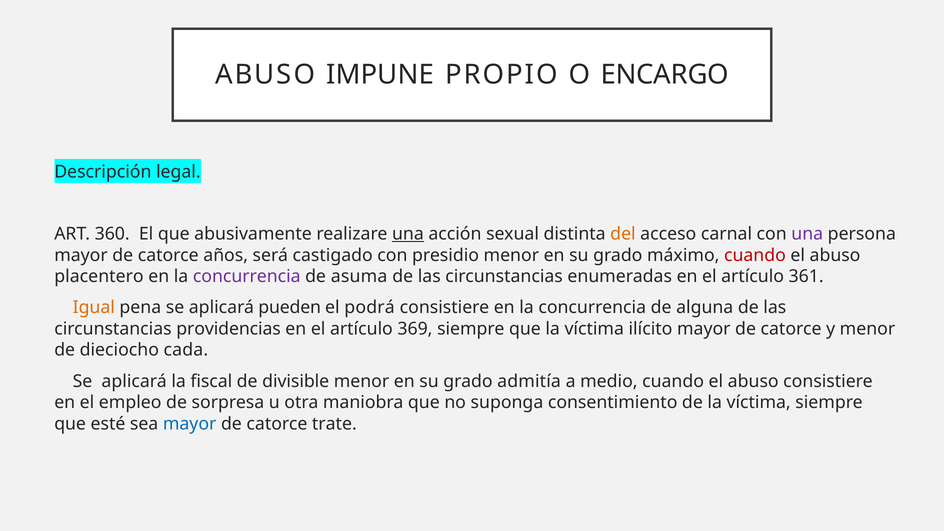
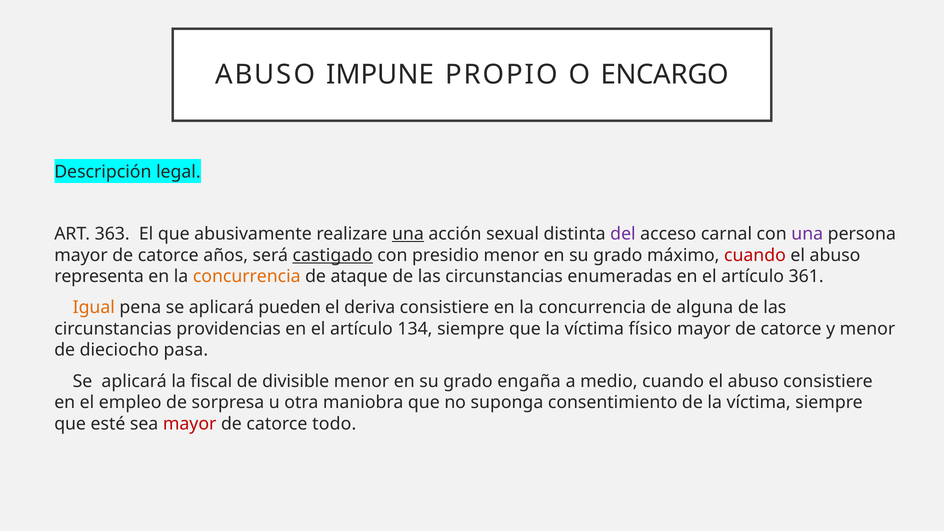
360: 360 -> 363 (112, 234)
del colour: orange -> purple (623, 234)
castigado underline: none -> present (333, 255)
placentero: placentero -> representa (99, 277)
concurrencia colour: purple -> orange (247, 277)
asuma: asuma -> ataque (359, 277)
podrá: podrá -> deriva (370, 308)
369: 369 -> 134 (415, 329)
ilícito: ilícito -> físico (650, 329)
cada: cada -> pasa (186, 350)
admitía: admitía -> engaña (529, 381)
mayor colour: blue -> red (190, 424)
trate: trate -> todo (334, 424)
